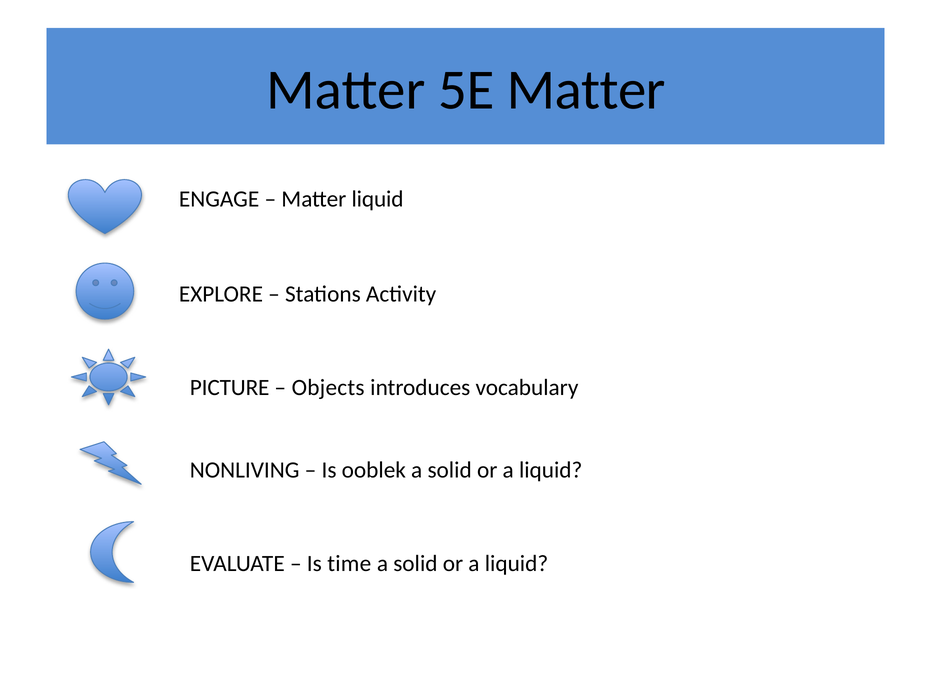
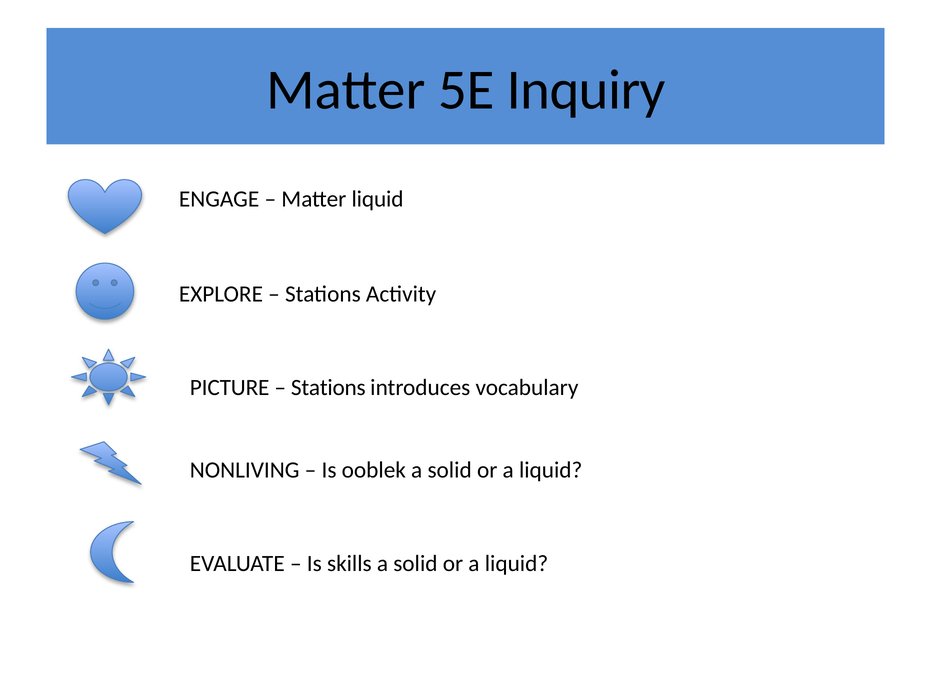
5E Matter: Matter -> Inquiry (586, 90)
Objects: Objects -> Stations (328, 388)
time: time -> skills (349, 564)
